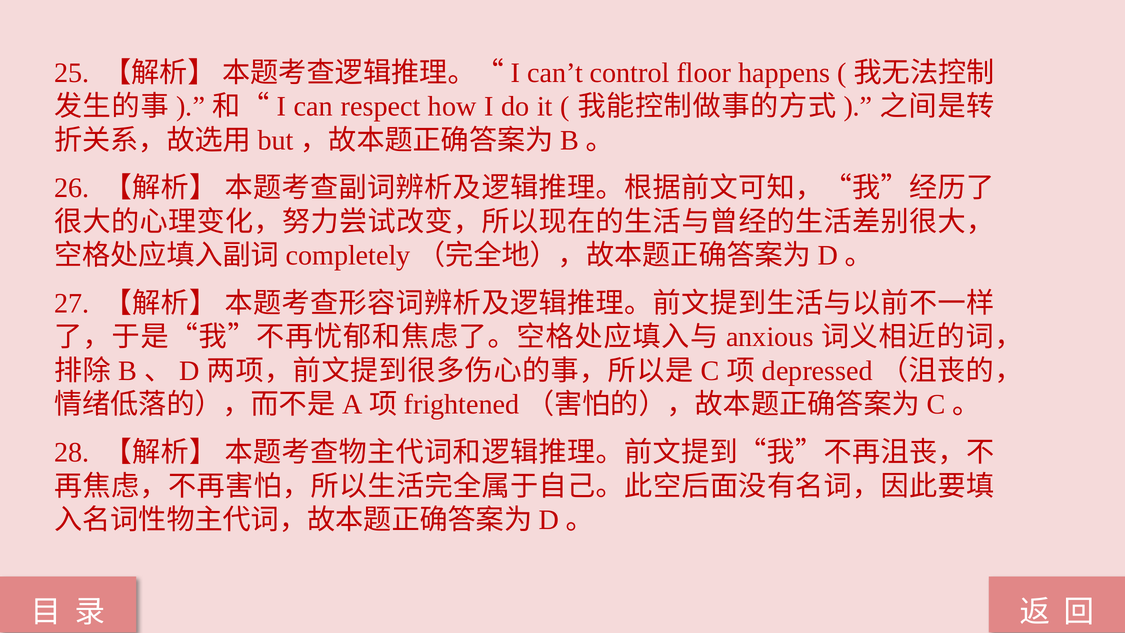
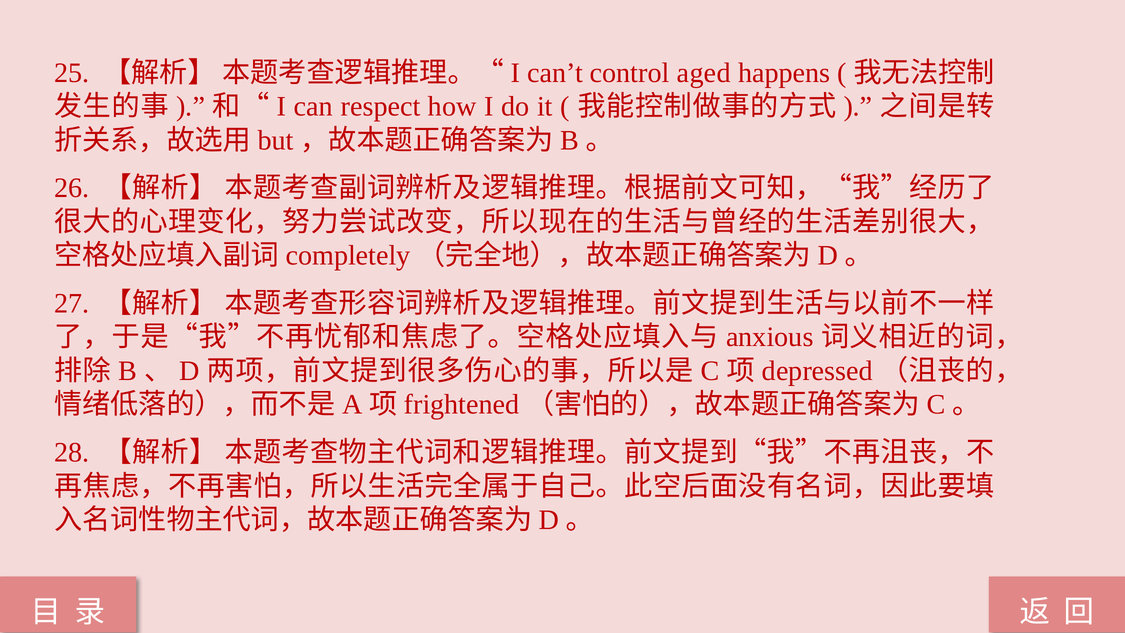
floor: floor -> aged (704, 73)
